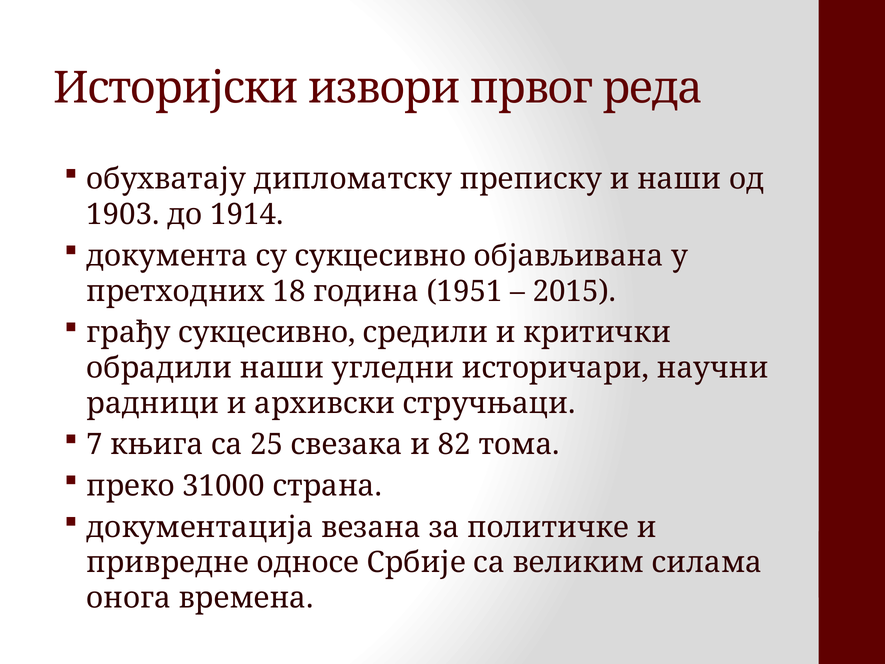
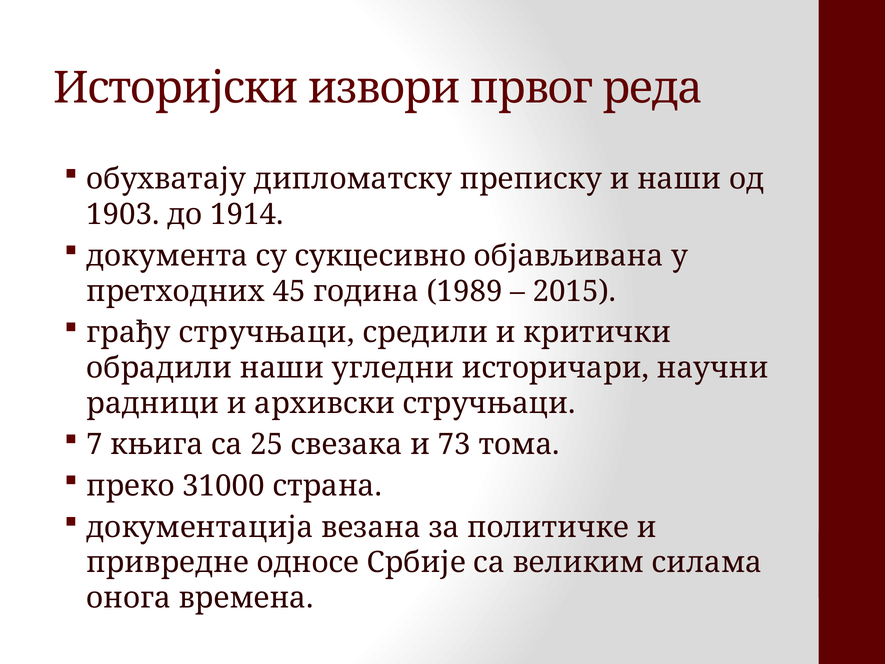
18: 18 -> 45 (289, 291)
1951: 1951 -> 1989 (465, 291)
грађу сукцесивно: сукцесивно -> стручњаци (267, 332)
82: 82 -> 73 (454, 445)
